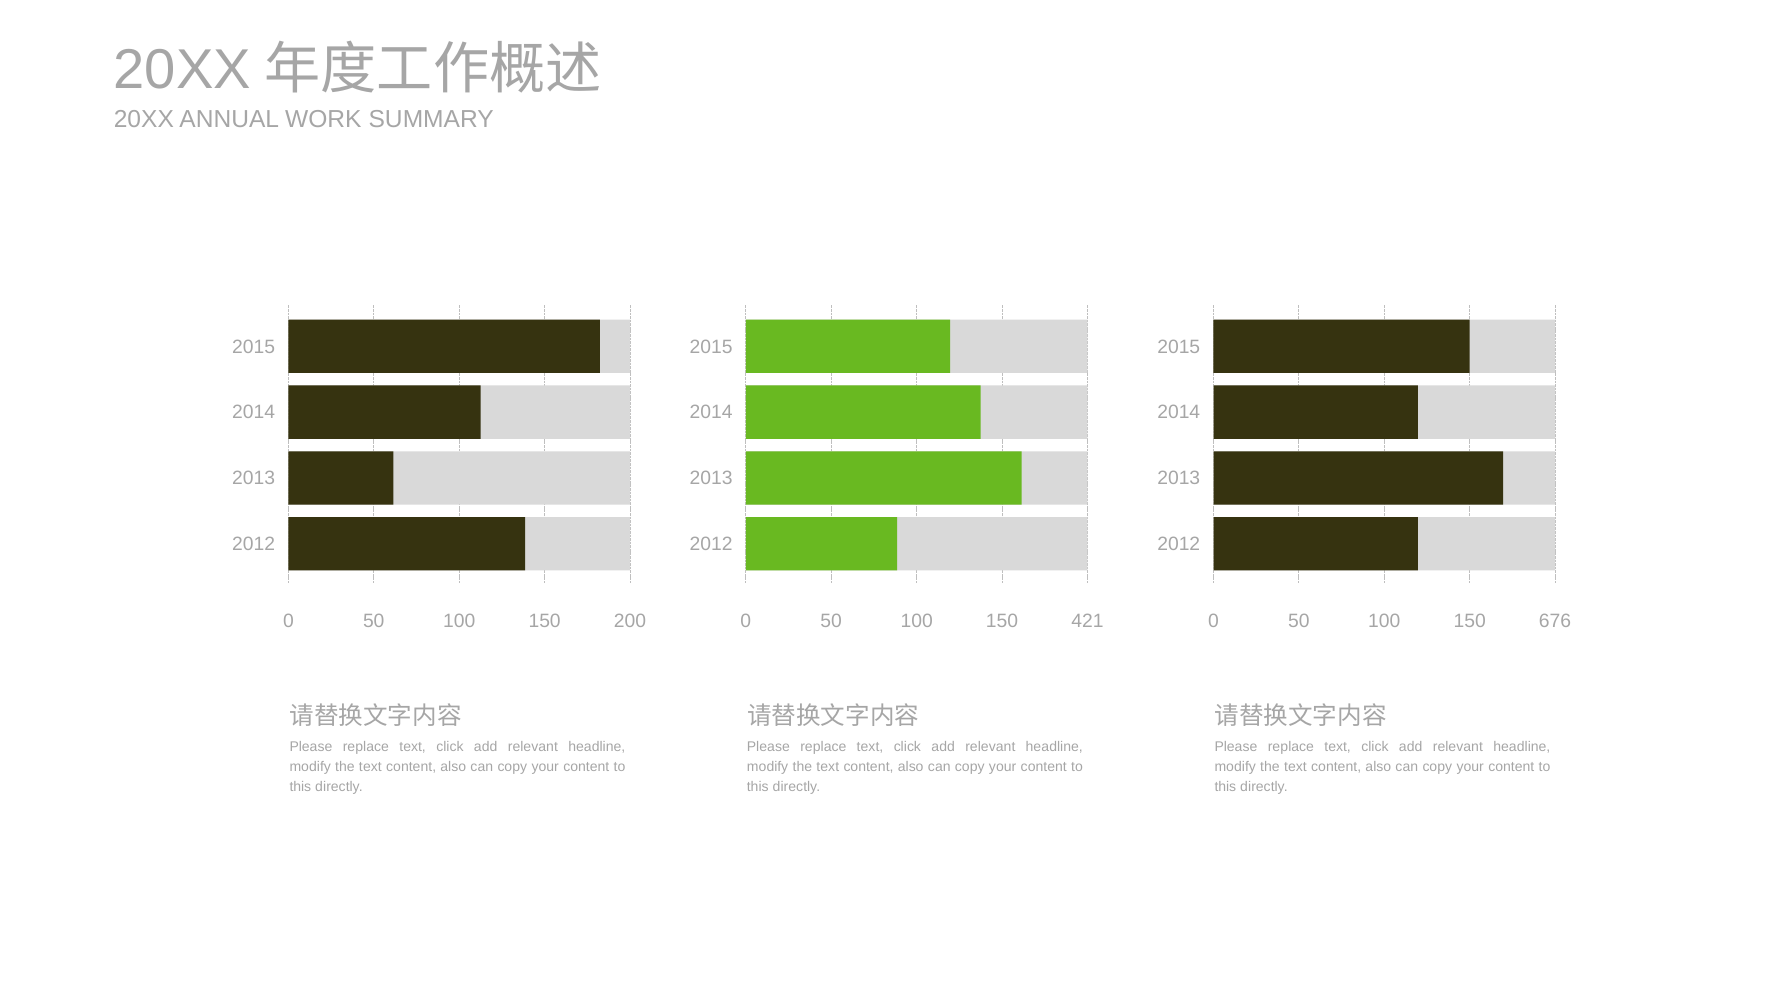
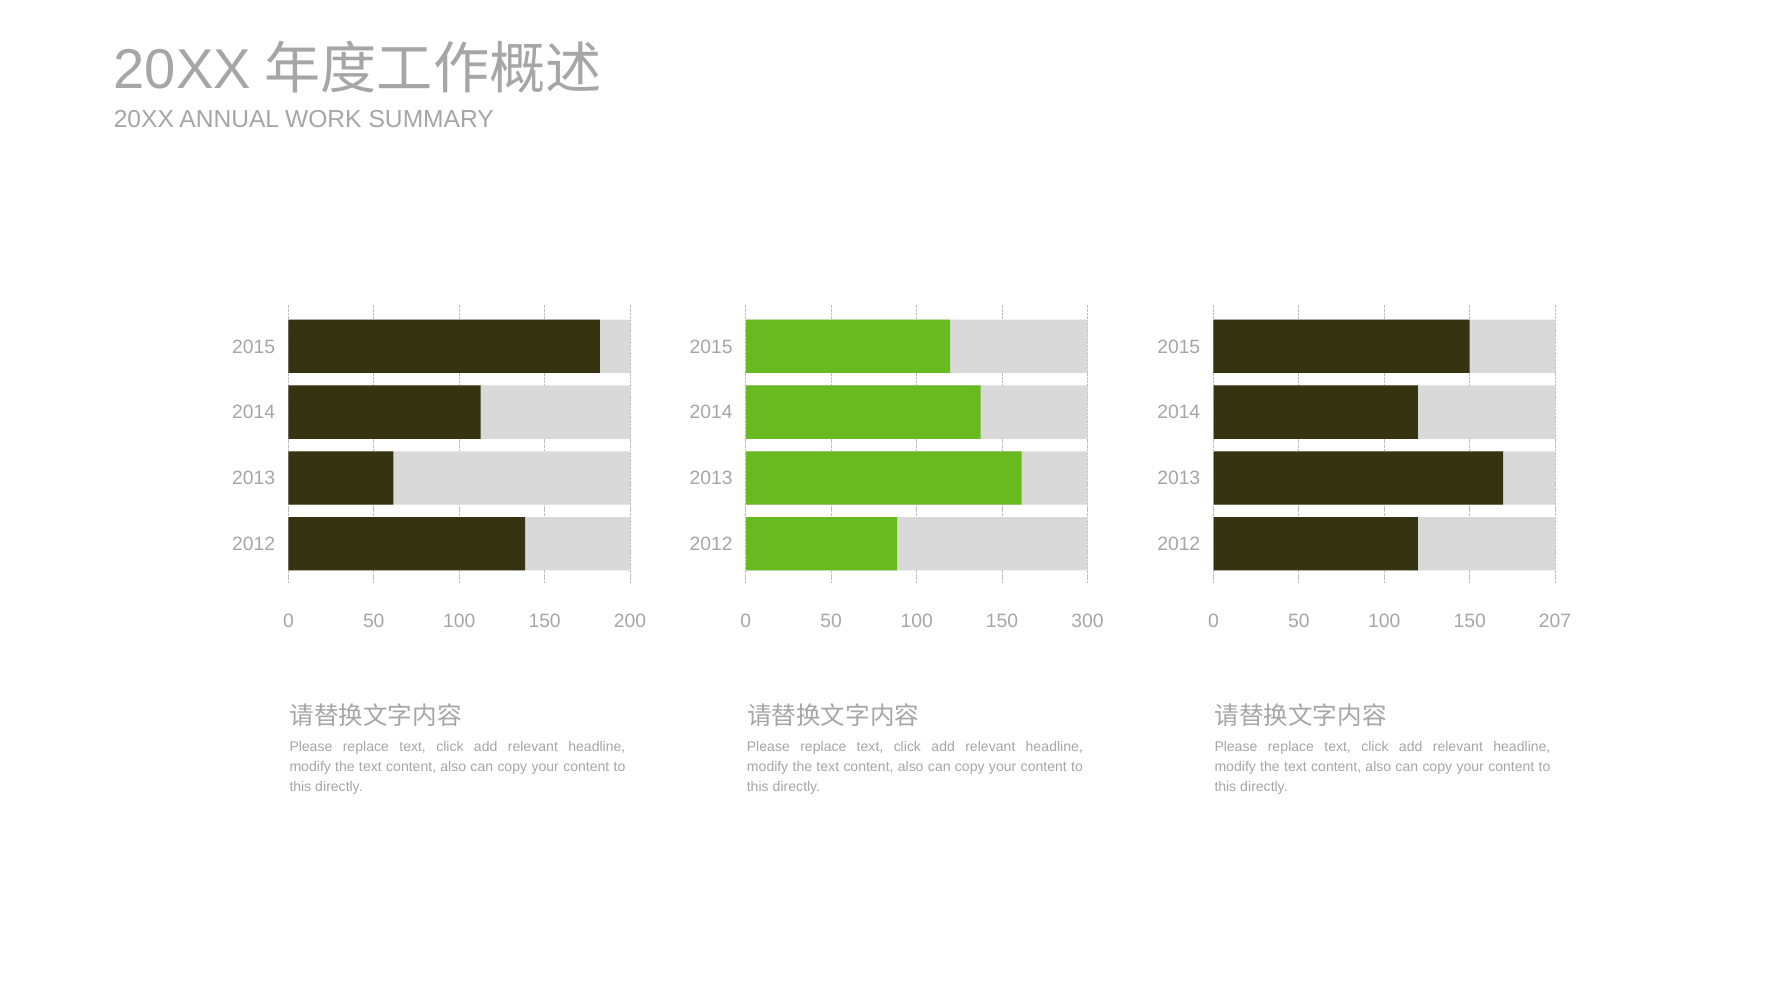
421: 421 -> 300 (1087, 621)
676: 676 -> 207 (1555, 621)
